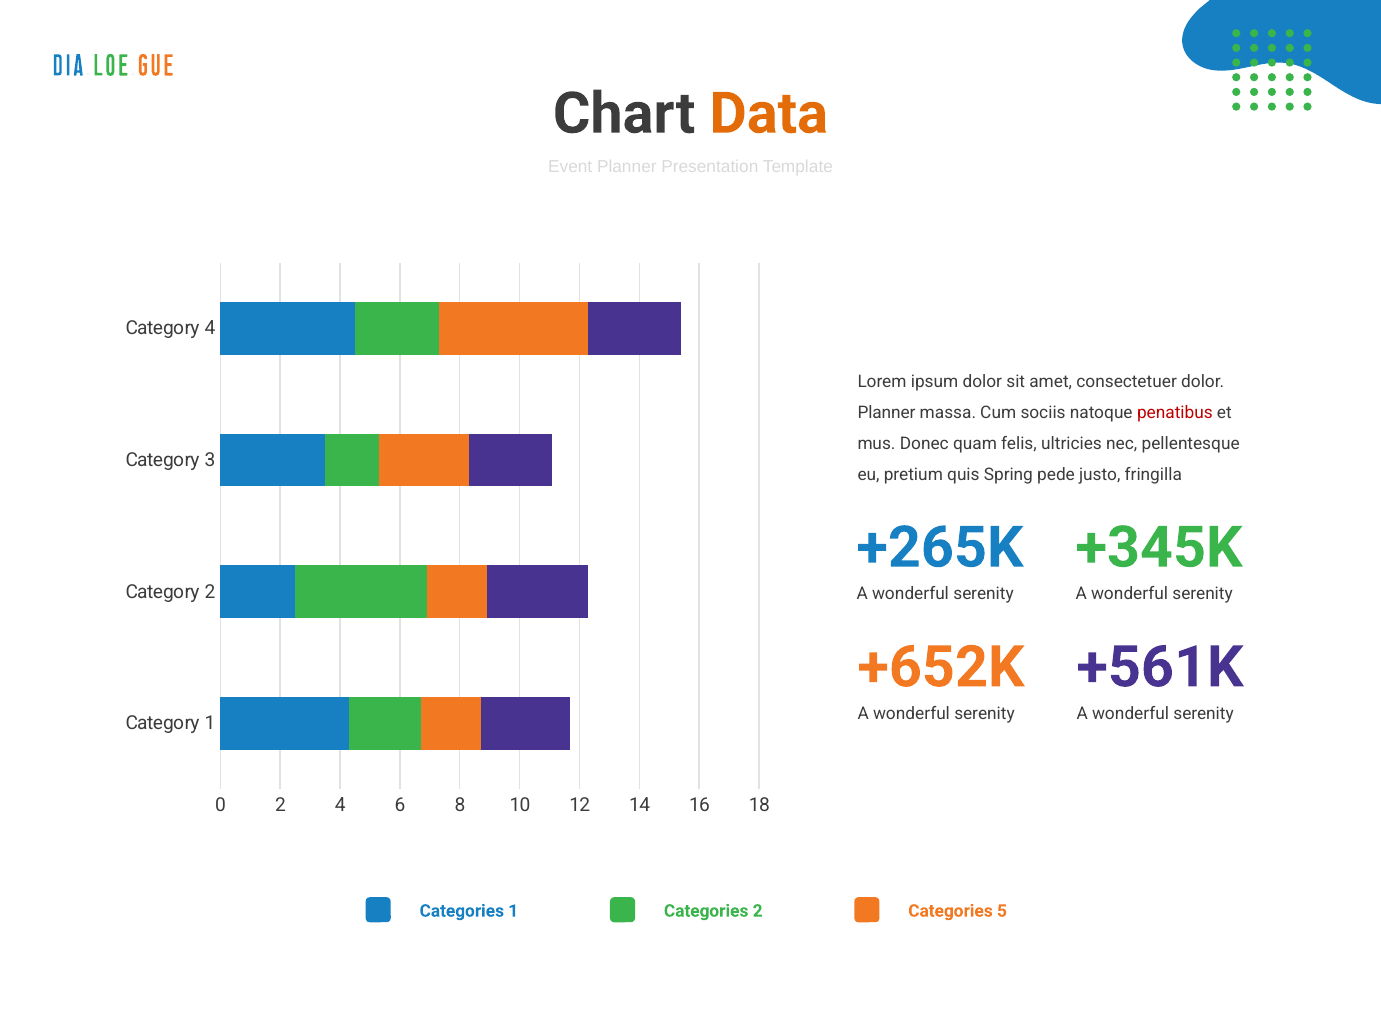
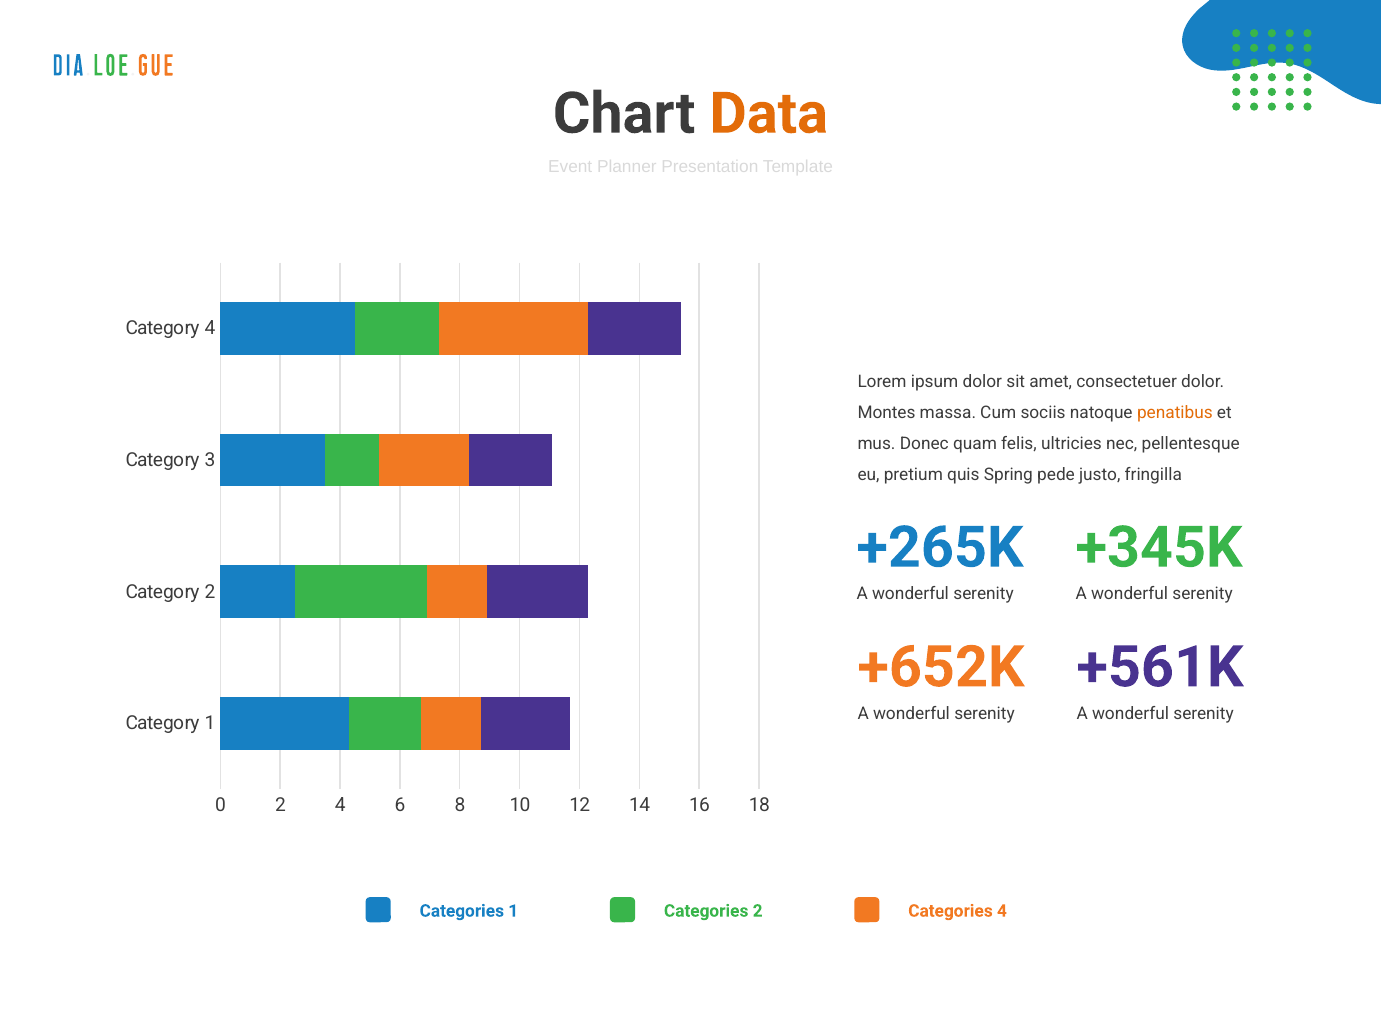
Planner: Planner -> Montes (886, 413)
penatibus colour: red -> orange (1175, 413)
Categories 5: 5 -> 4 (1002, 911)
